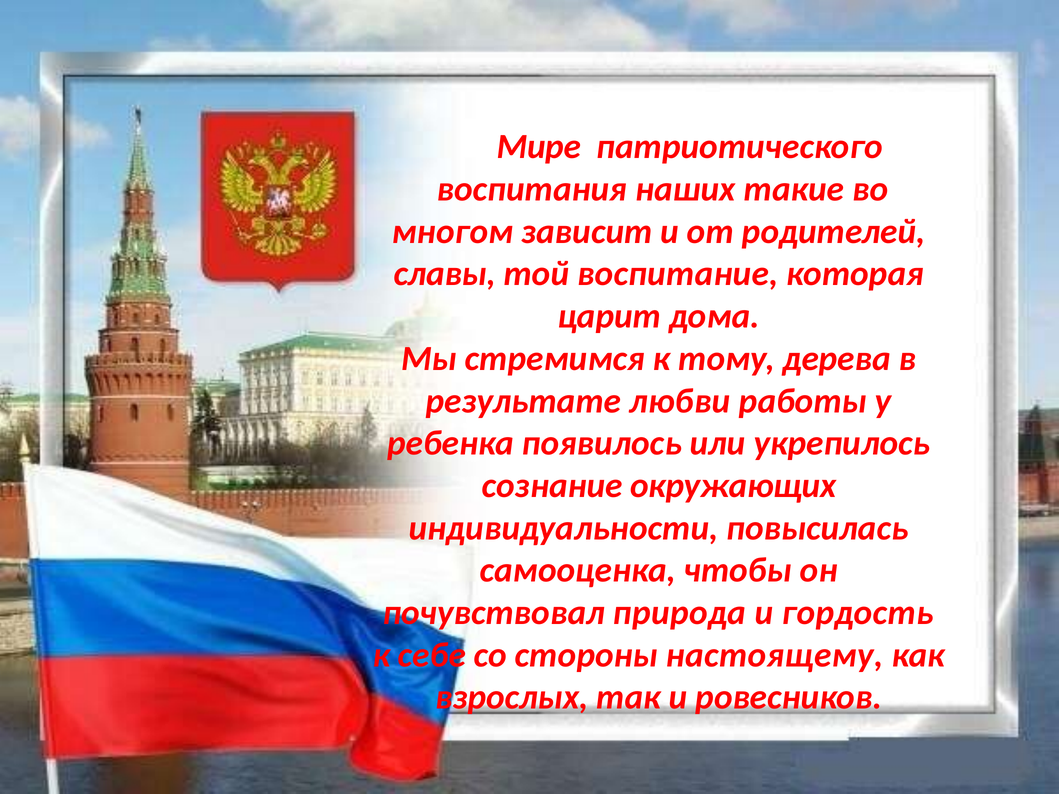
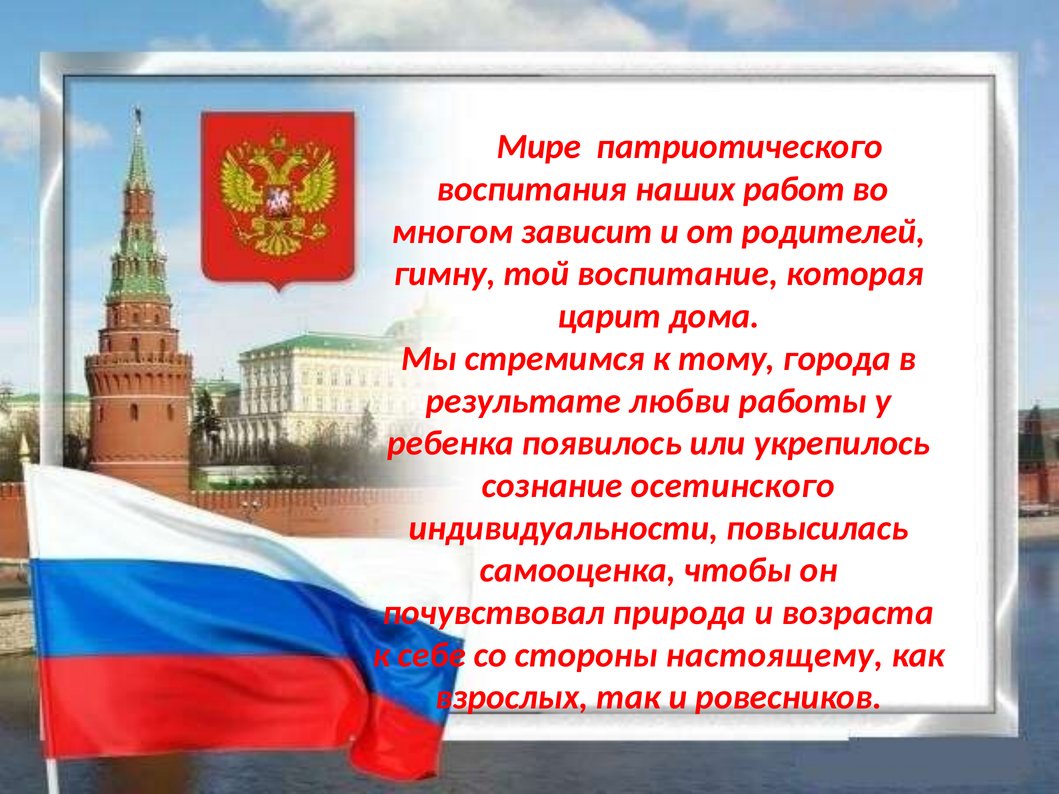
такие: такие -> работ (794, 189)
славы: славы -> гимну (445, 274)
дерева: дерева -> города (837, 359)
окружающих: окружающих -> осетинского (733, 486)
гордость: гордость -> возраста (858, 613)
